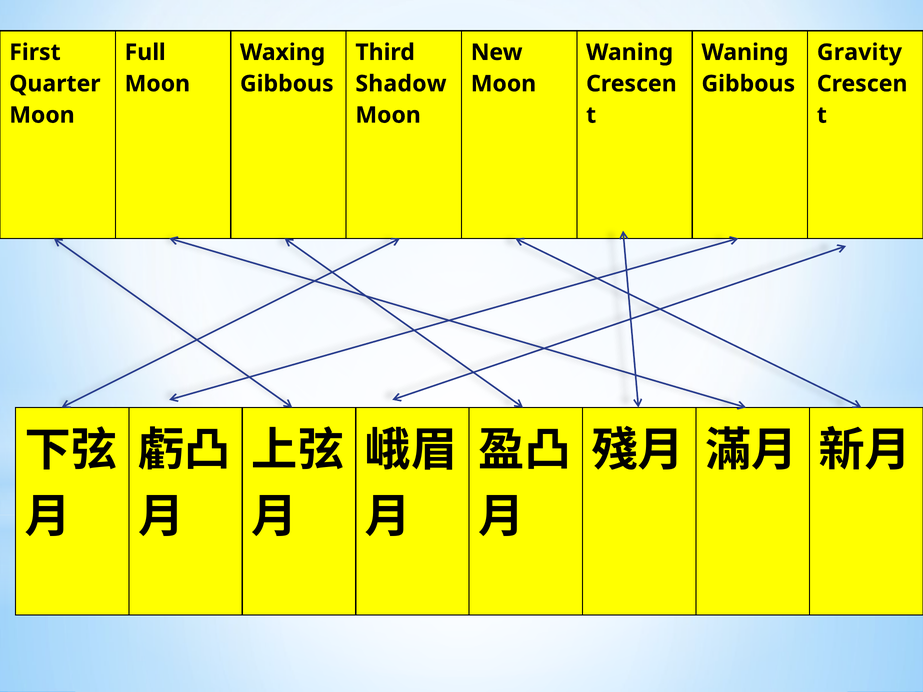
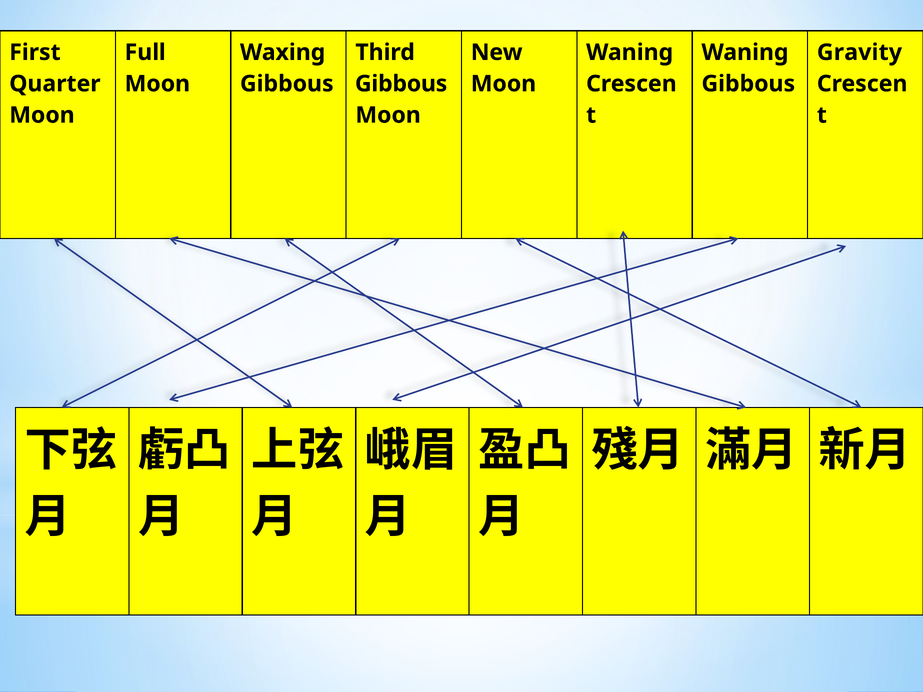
Shadow: Shadow -> Gibbous (401, 84)
